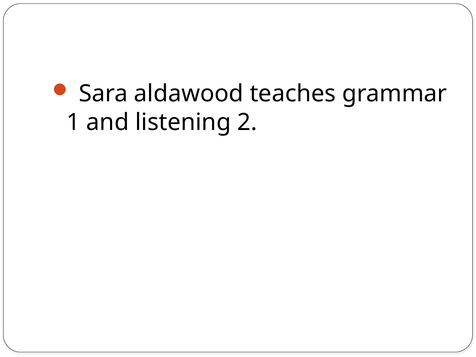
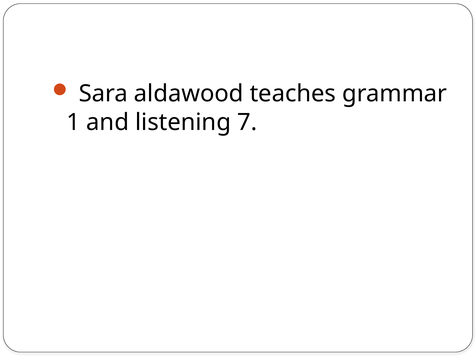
2: 2 -> 7 (247, 122)
